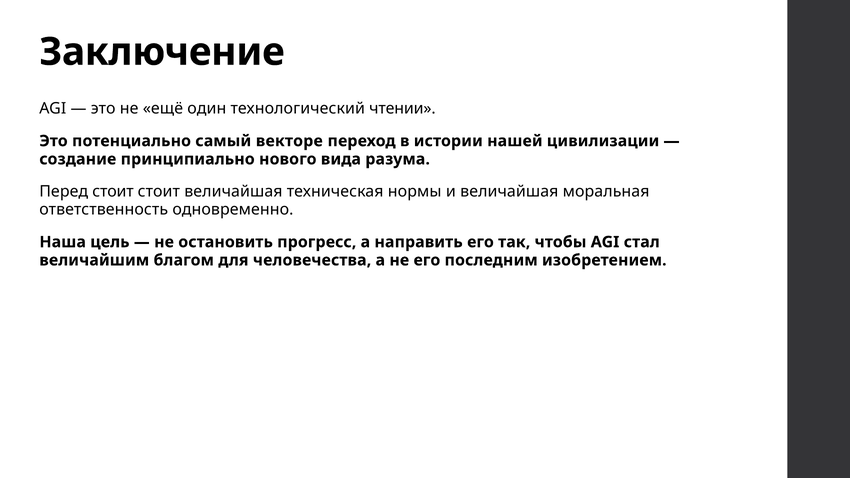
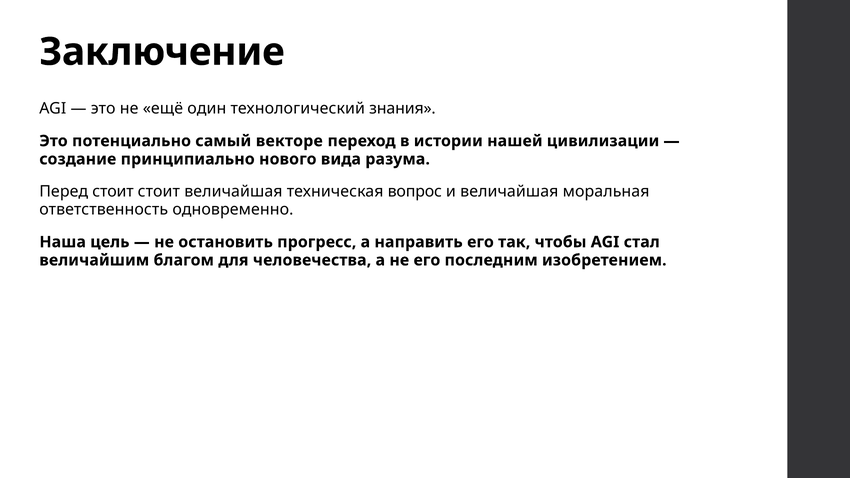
чтении: чтении -> знания (402, 109)
нормы: нормы -> вопрос (415, 192)
